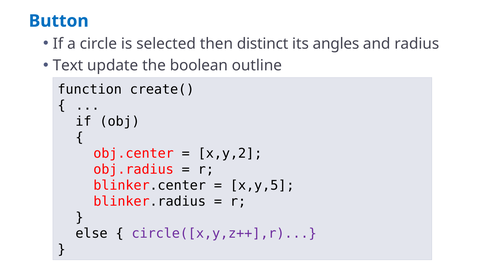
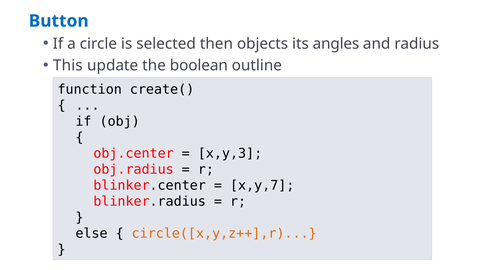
distinct: distinct -> objects (263, 44)
Text: Text -> This (68, 65)
x,y,2: x,y,2 -> x,y,3 (230, 154)
x,y,5: x,y,5 -> x,y,7 (262, 186)
circle([x,y,z++],r colour: purple -> orange (224, 234)
